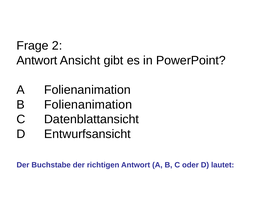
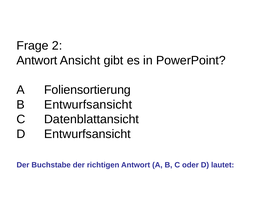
A Folienanimation: Folienanimation -> Foliensortierung (87, 90)
B Folienanimation: Folienanimation -> Entwurfsansicht (88, 105)
